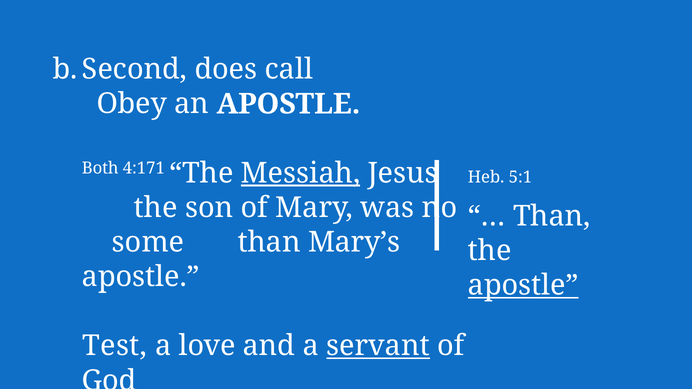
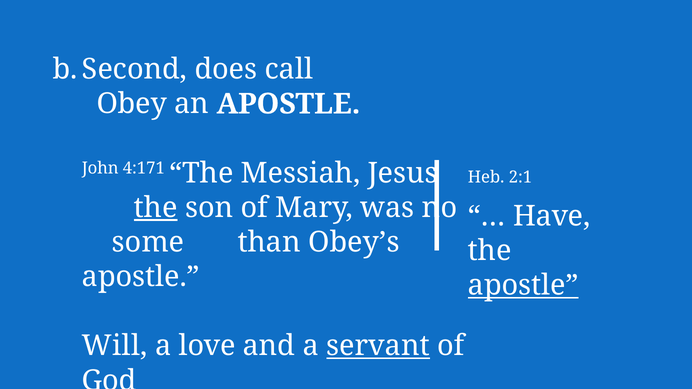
Both: Both -> John (100, 169)
Messiah underline: present -> none (301, 173)
5:1: 5:1 -> 2:1 (520, 177)
the underline: none -> present (156, 208)
Than: Than -> Have (552, 216)
Mary’s: Mary’s -> Obey’s (354, 242)
Test: Test -> Will (115, 346)
